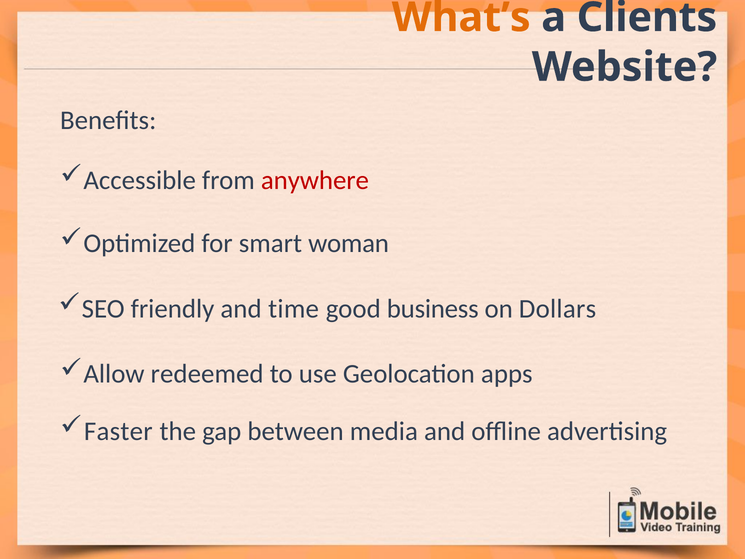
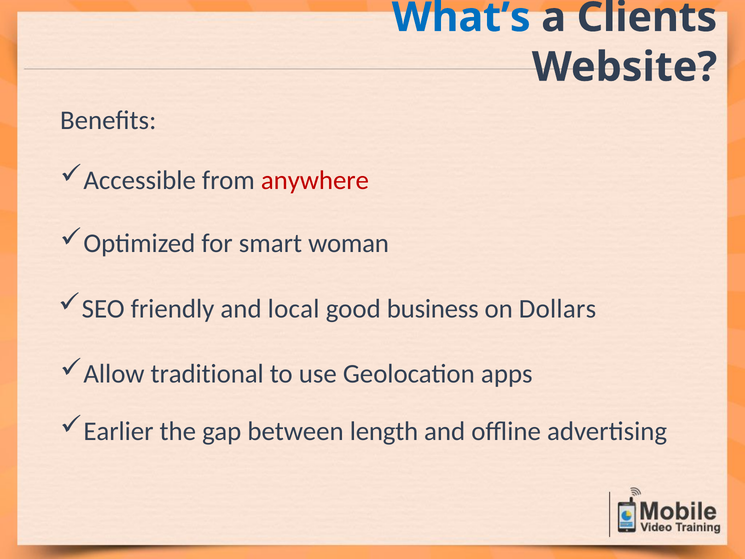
What’s colour: orange -> blue (461, 17)
time: time -> local (294, 309)
redeemed: redeemed -> traditional (207, 374)
Faster: Faster -> Earlier (118, 431)
media: media -> length (384, 431)
